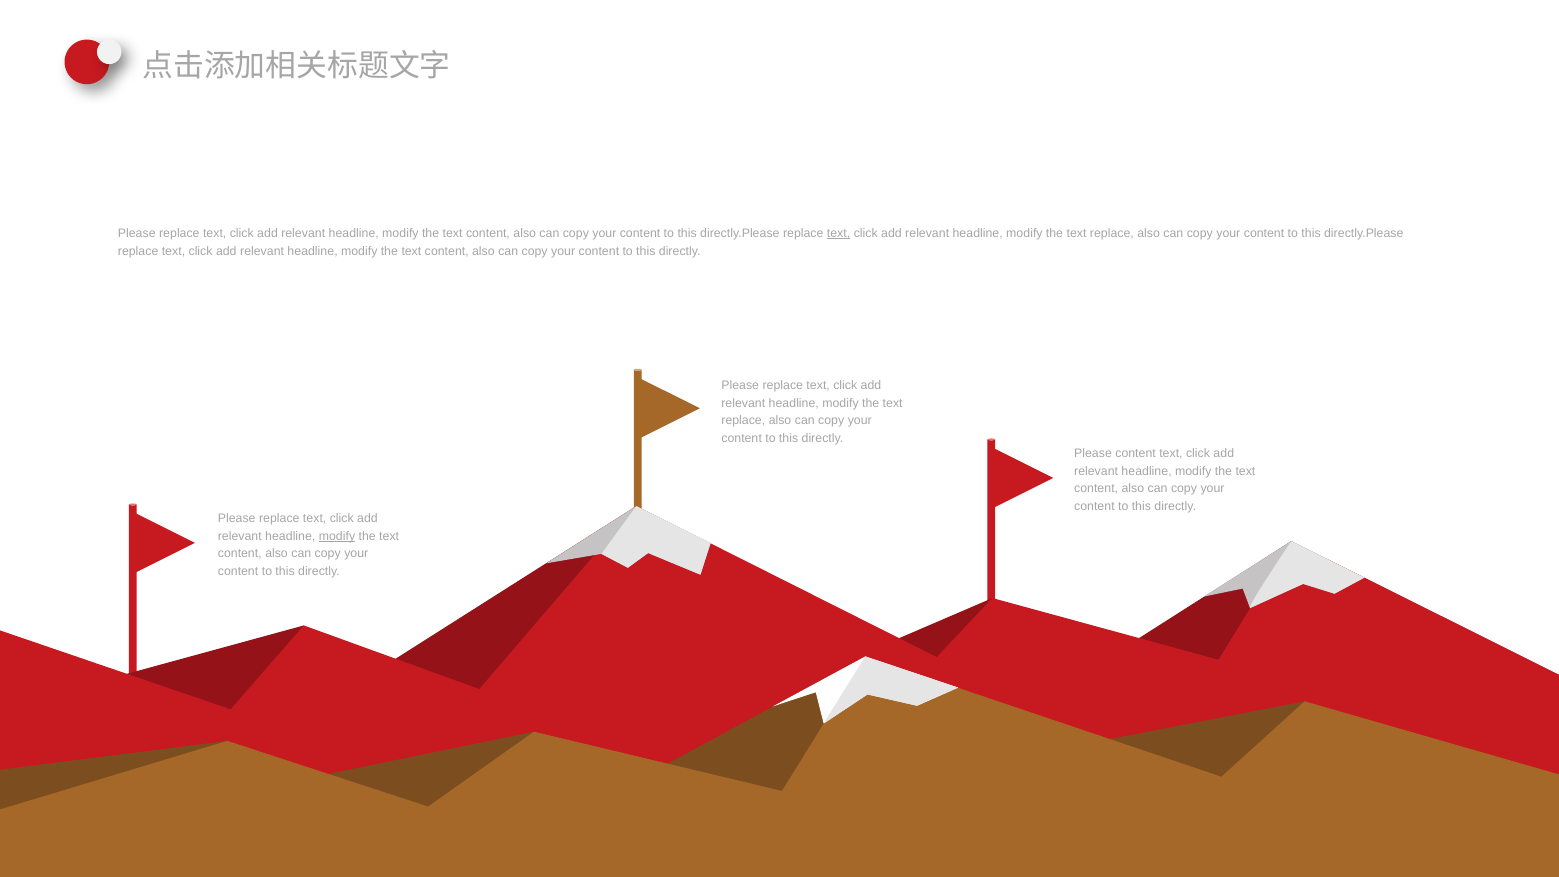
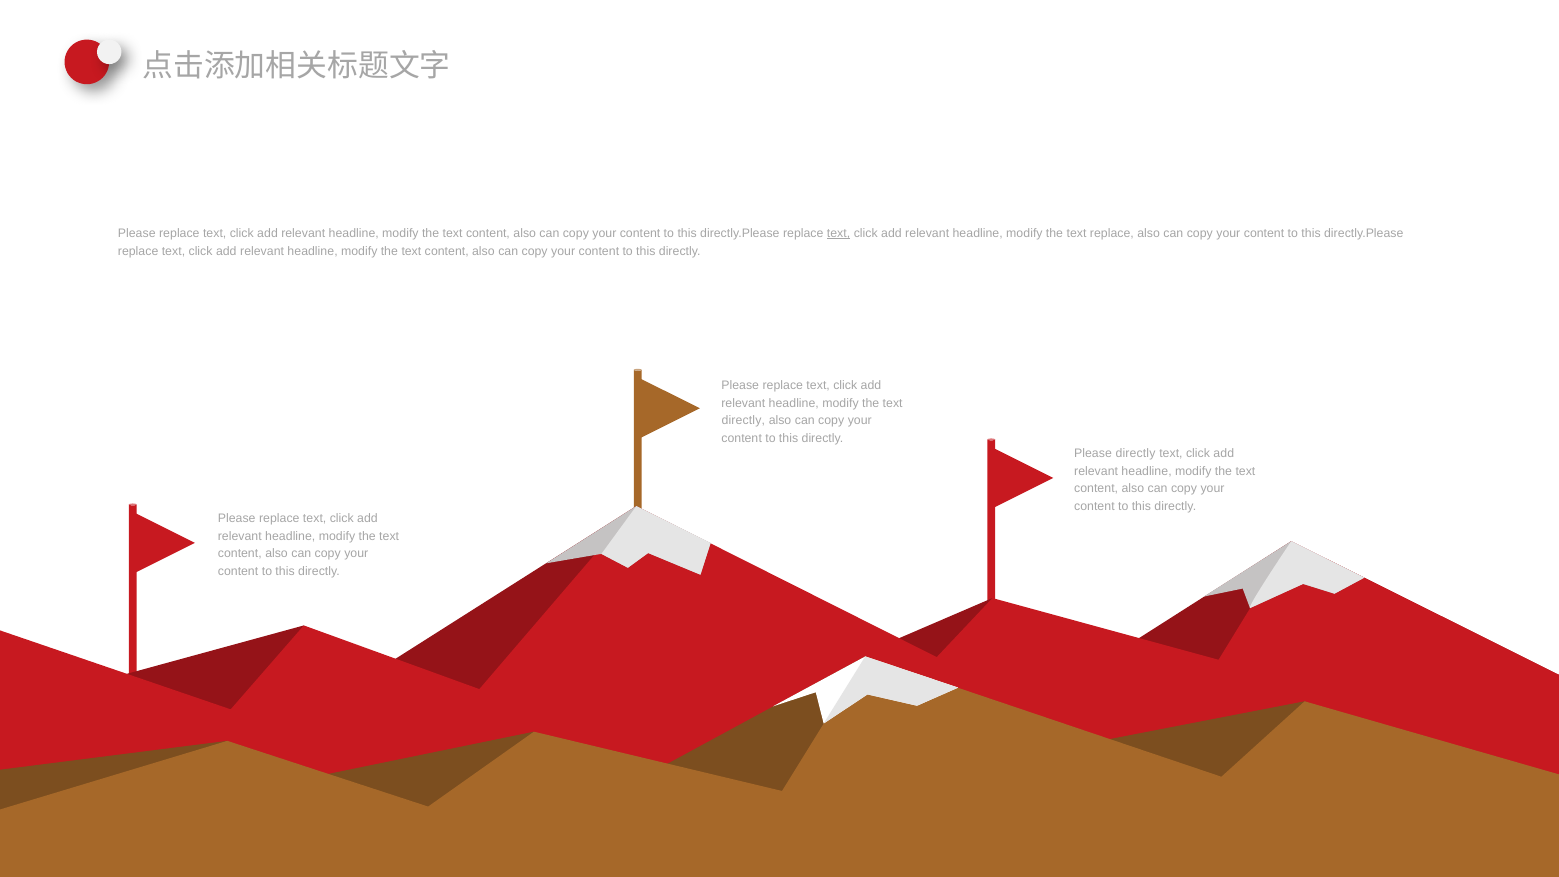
replace: replace -> directly (743, 421)
Please content: content -> directly (1136, 453)
modify underline: present -> none (337, 536)
